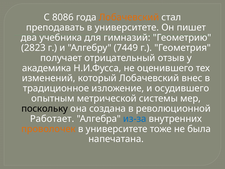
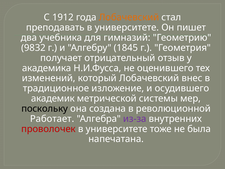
8086: 8086 -> 1912 (63, 17)
2823: 2823 -> 9832 (33, 48)
7449: 7449 -> 1845 (126, 48)
опытным: опытным -> академик (53, 98)
из-за colour: blue -> purple (135, 119)
проволочек colour: orange -> red (48, 129)
